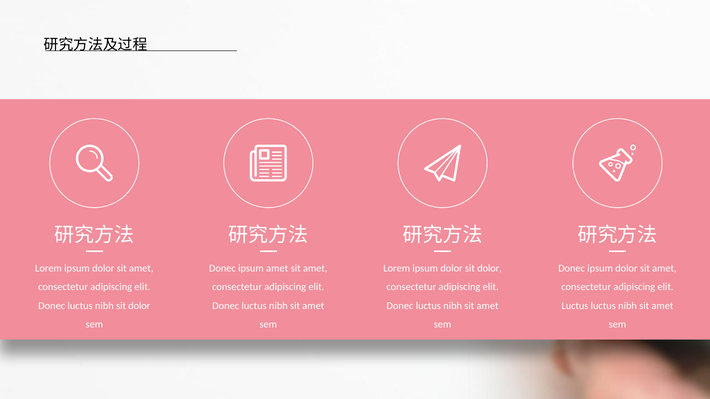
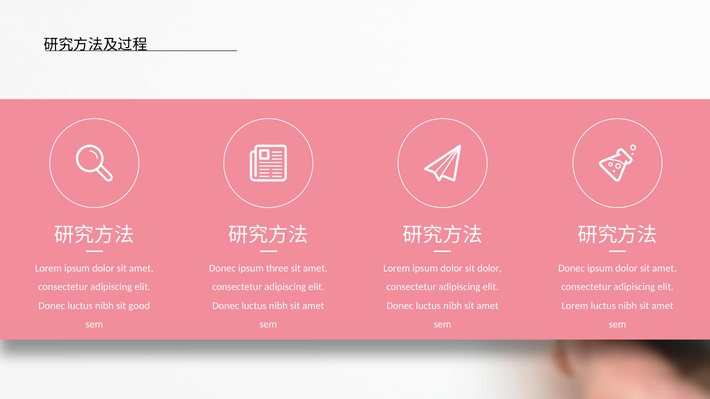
ipsum amet: amet -> three (277, 269)
nibh sit dolor: dolor -> good (139, 306)
Luctus: Luctus -> Lorem (575, 306)
